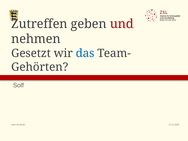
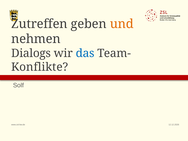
und colour: red -> orange (122, 24)
Gesetzt: Gesetzt -> Dialogs (31, 53)
Gehörten: Gehörten -> Konflikte (40, 67)
